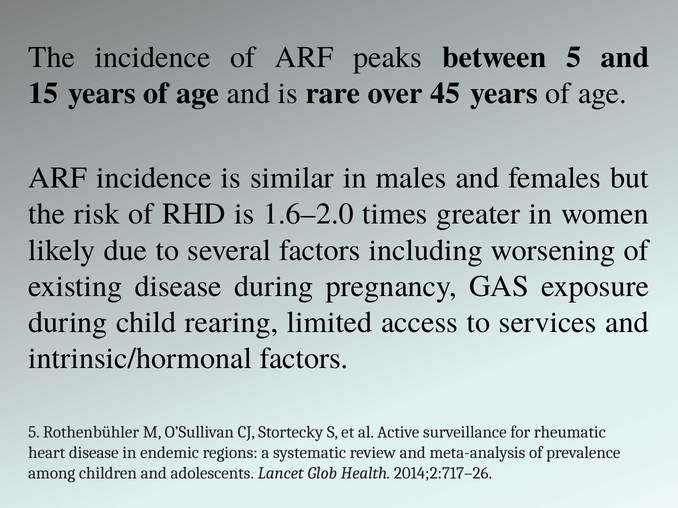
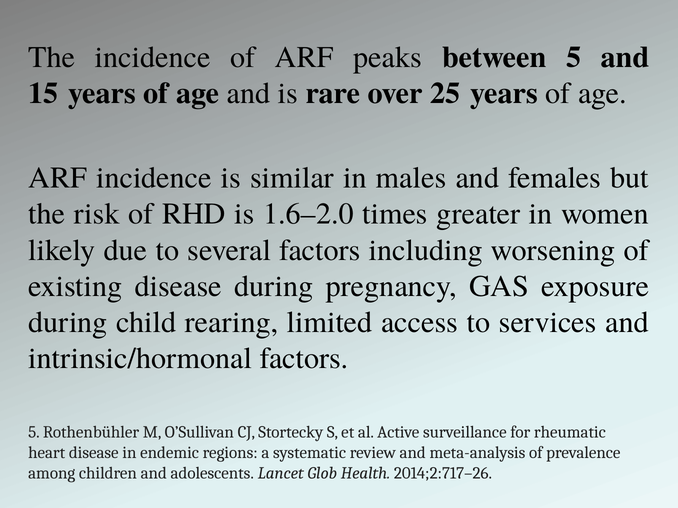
45: 45 -> 25 (445, 94)
